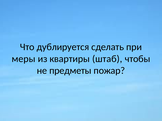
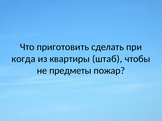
дублируется: дублируется -> приготовить (63, 47)
меры: меры -> когда (24, 59)
